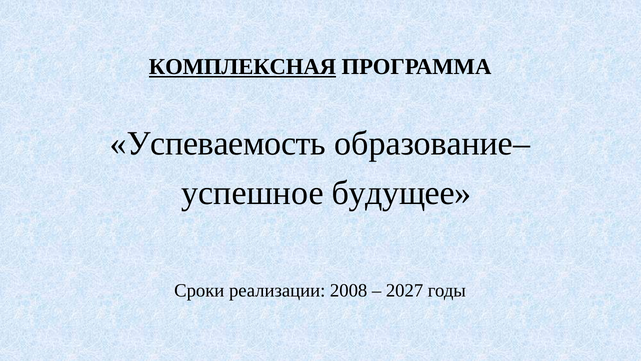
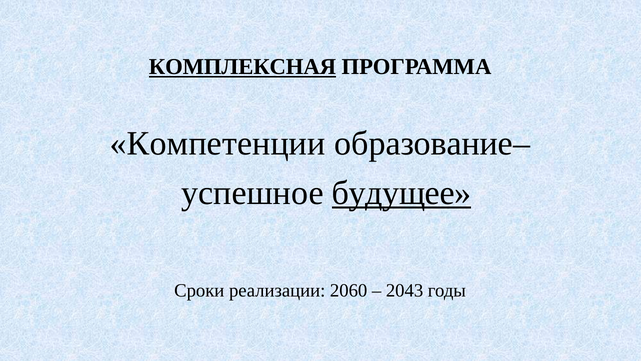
Успеваемость: Успеваемость -> Компетенции (218, 144)
будущее underline: none -> present (402, 193)
2008: 2008 -> 2060 (349, 290)
2027: 2027 -> 2043 (405, 290)
